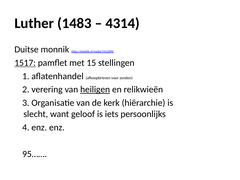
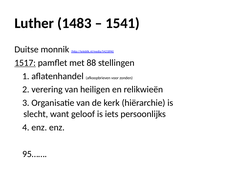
4314: 4314 -> 1541 (123, 23)
15: 15 -> 88 (91, 63)
heiligen underline: present -> none (95, 89)
